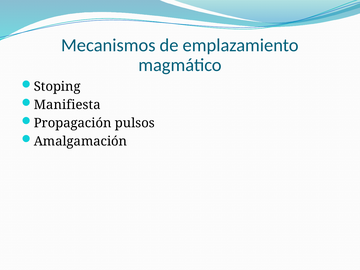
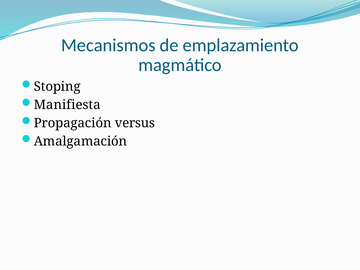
pulsos: pulsos -> versus (135, 123)
